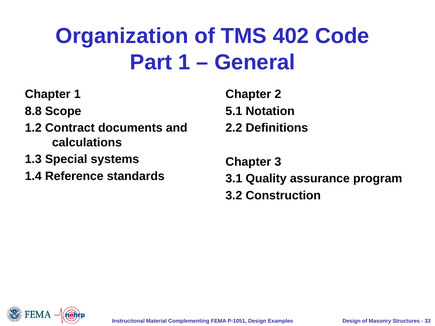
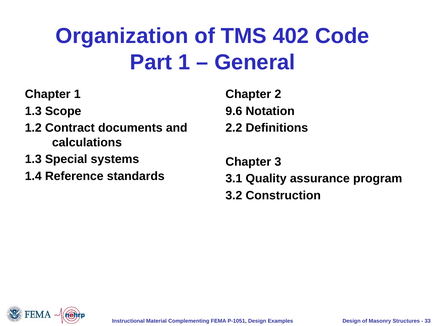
8.8: 8.8 -> 1.3 (33, 111)
5.1: 5.1 -> 9.6 (234, 111)
